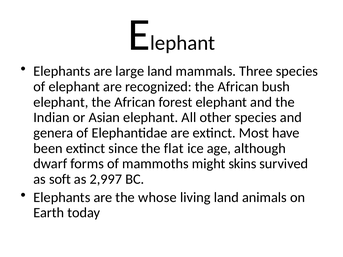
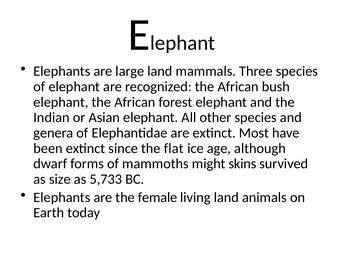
soft: soft -> size (60, 179)
2,997: 2,997 -> 5,733 (106, 179)
whose: whose -> female (158, 198)
